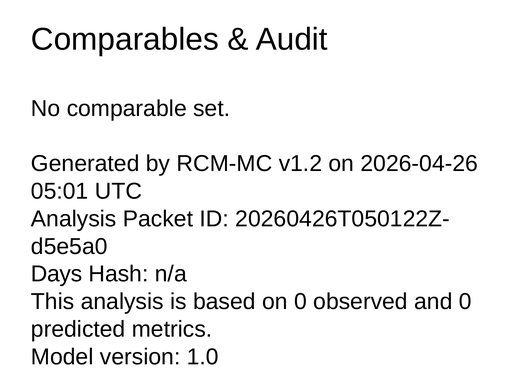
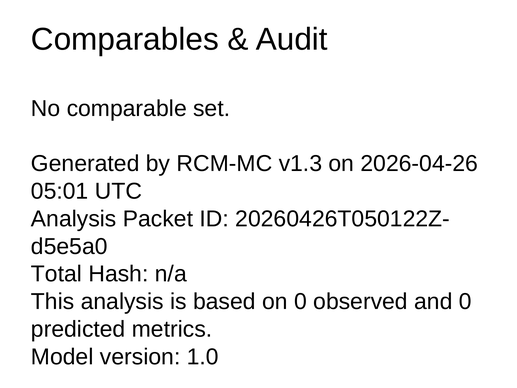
v1.2: v1.2 -> v1.3 (300, 164)
Days: Days -> Total (56, 274)
